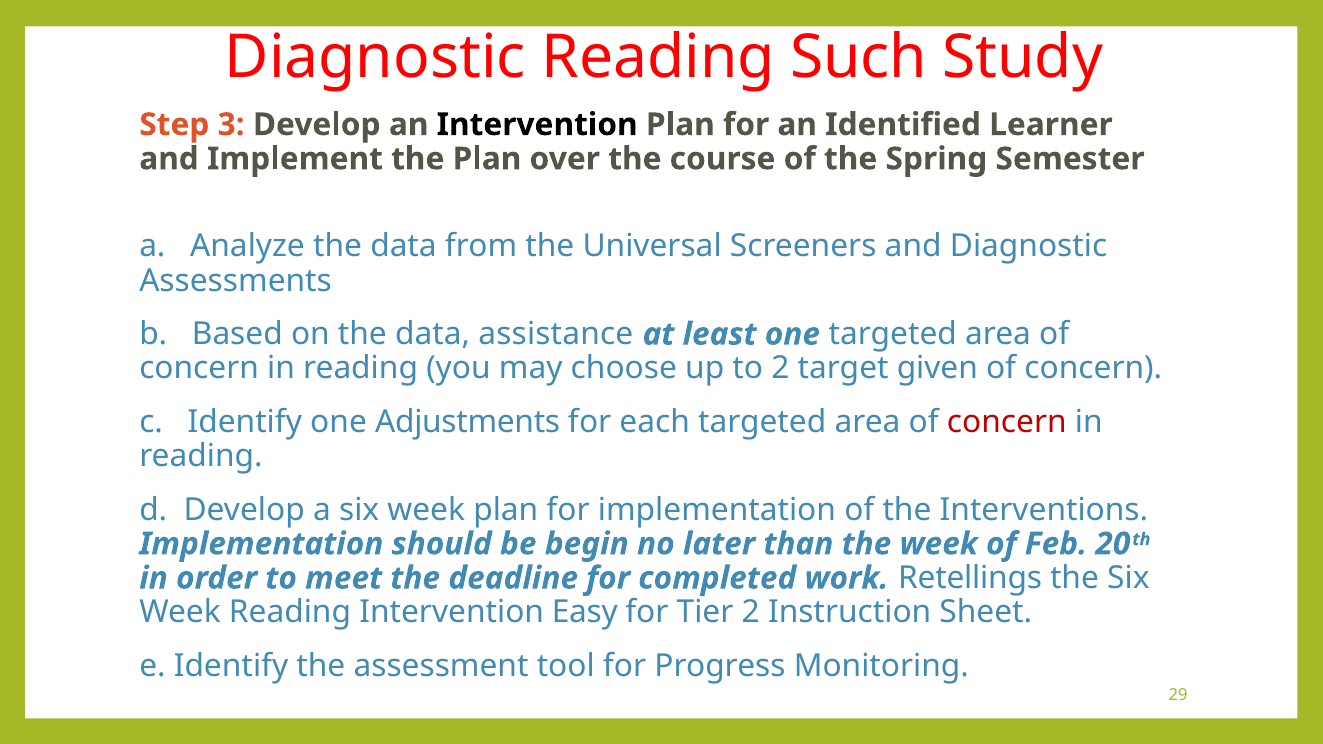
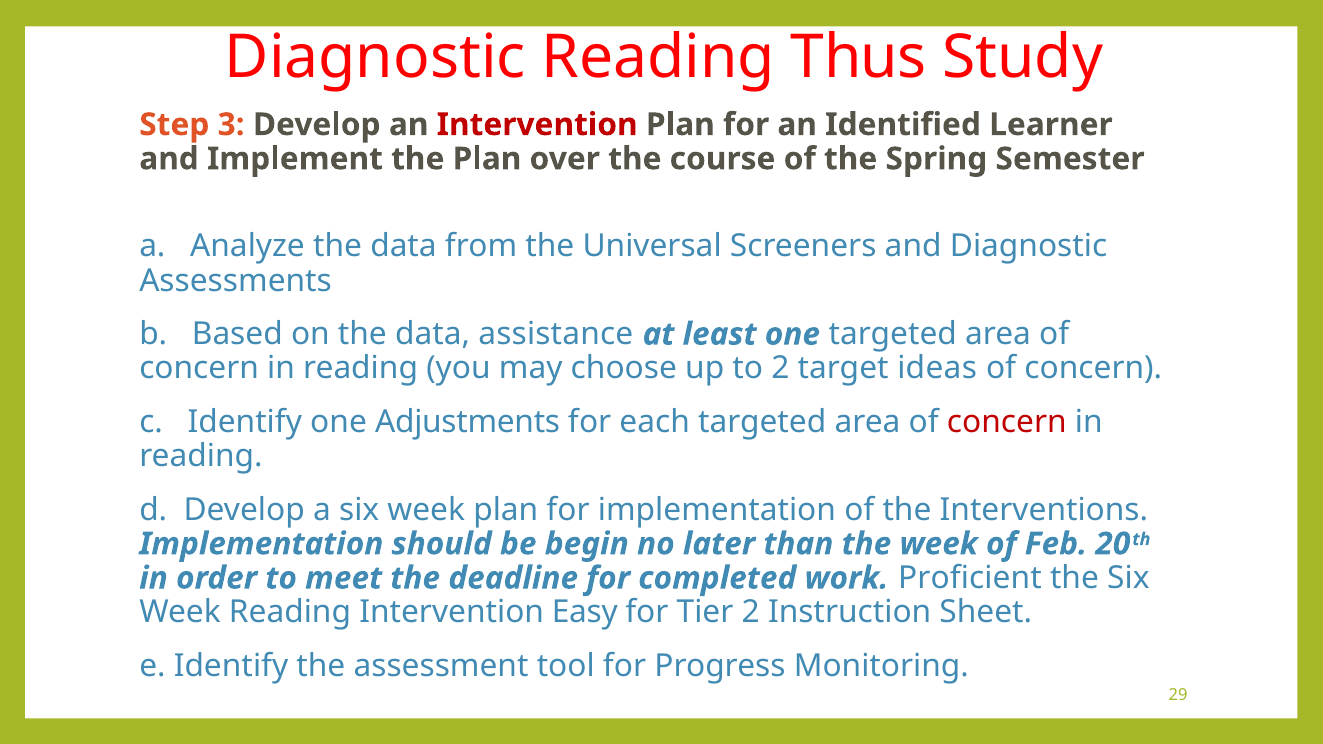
Such: Such -> Thus (859, 57)
Intervention colour: black -> red (537, 125)
given: given -> ideas (937, 369)
Retellings: Retellings -> Proficient (970, 578)
